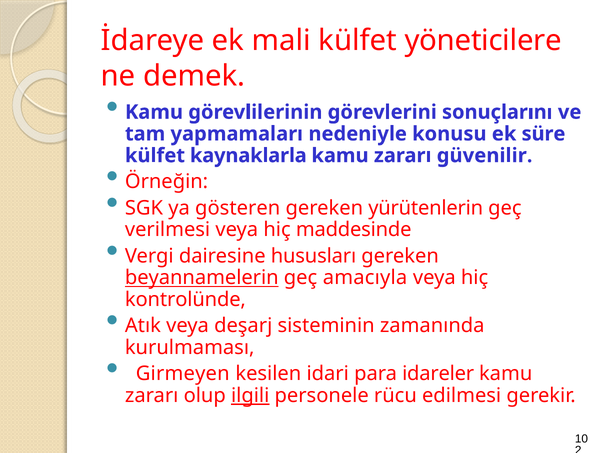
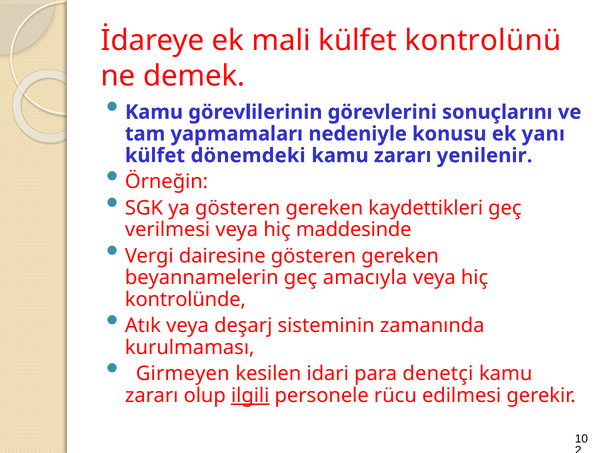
yöneticilere: yöneticilere -> kontrolünü (483, 41)
süre: süre -> yanı (543, 134)
kaynaklarla: kaynaklarla -> dönemdeki (248, 156)
güvenilir: güvenilir -> yenilenir (485, 156)
yürütenlerin: yürütenlerin -> kaydettikleri (426, 208)
dairesine hususları: hususları -> gösteren (313, 256)
beyannamelerin underline: present -> none (202, 278)
idareler: idareler -> denetçi (438, 374)
